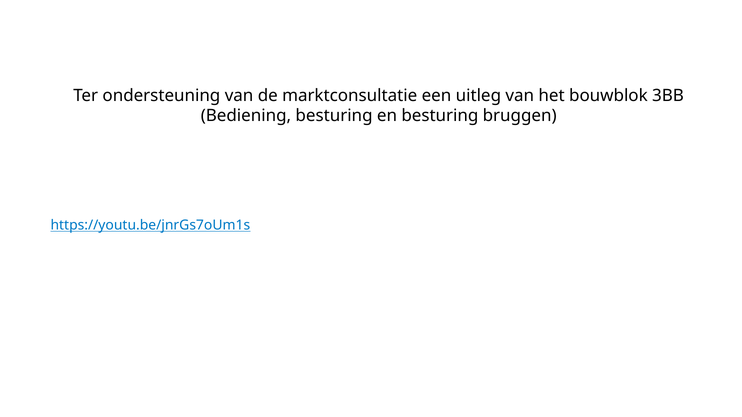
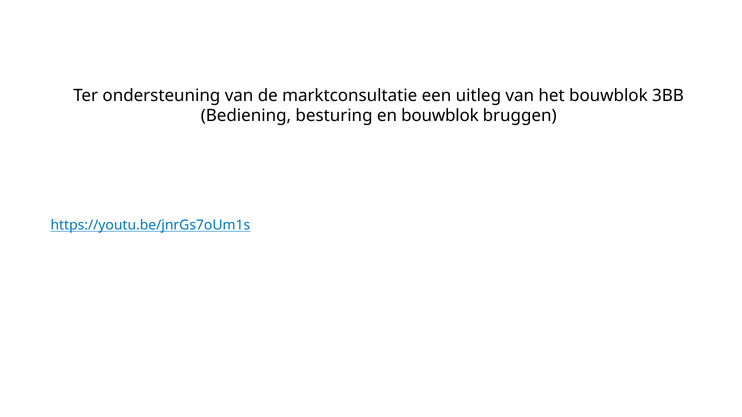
en besturing: besturing -> bouwblok (440, 116)
